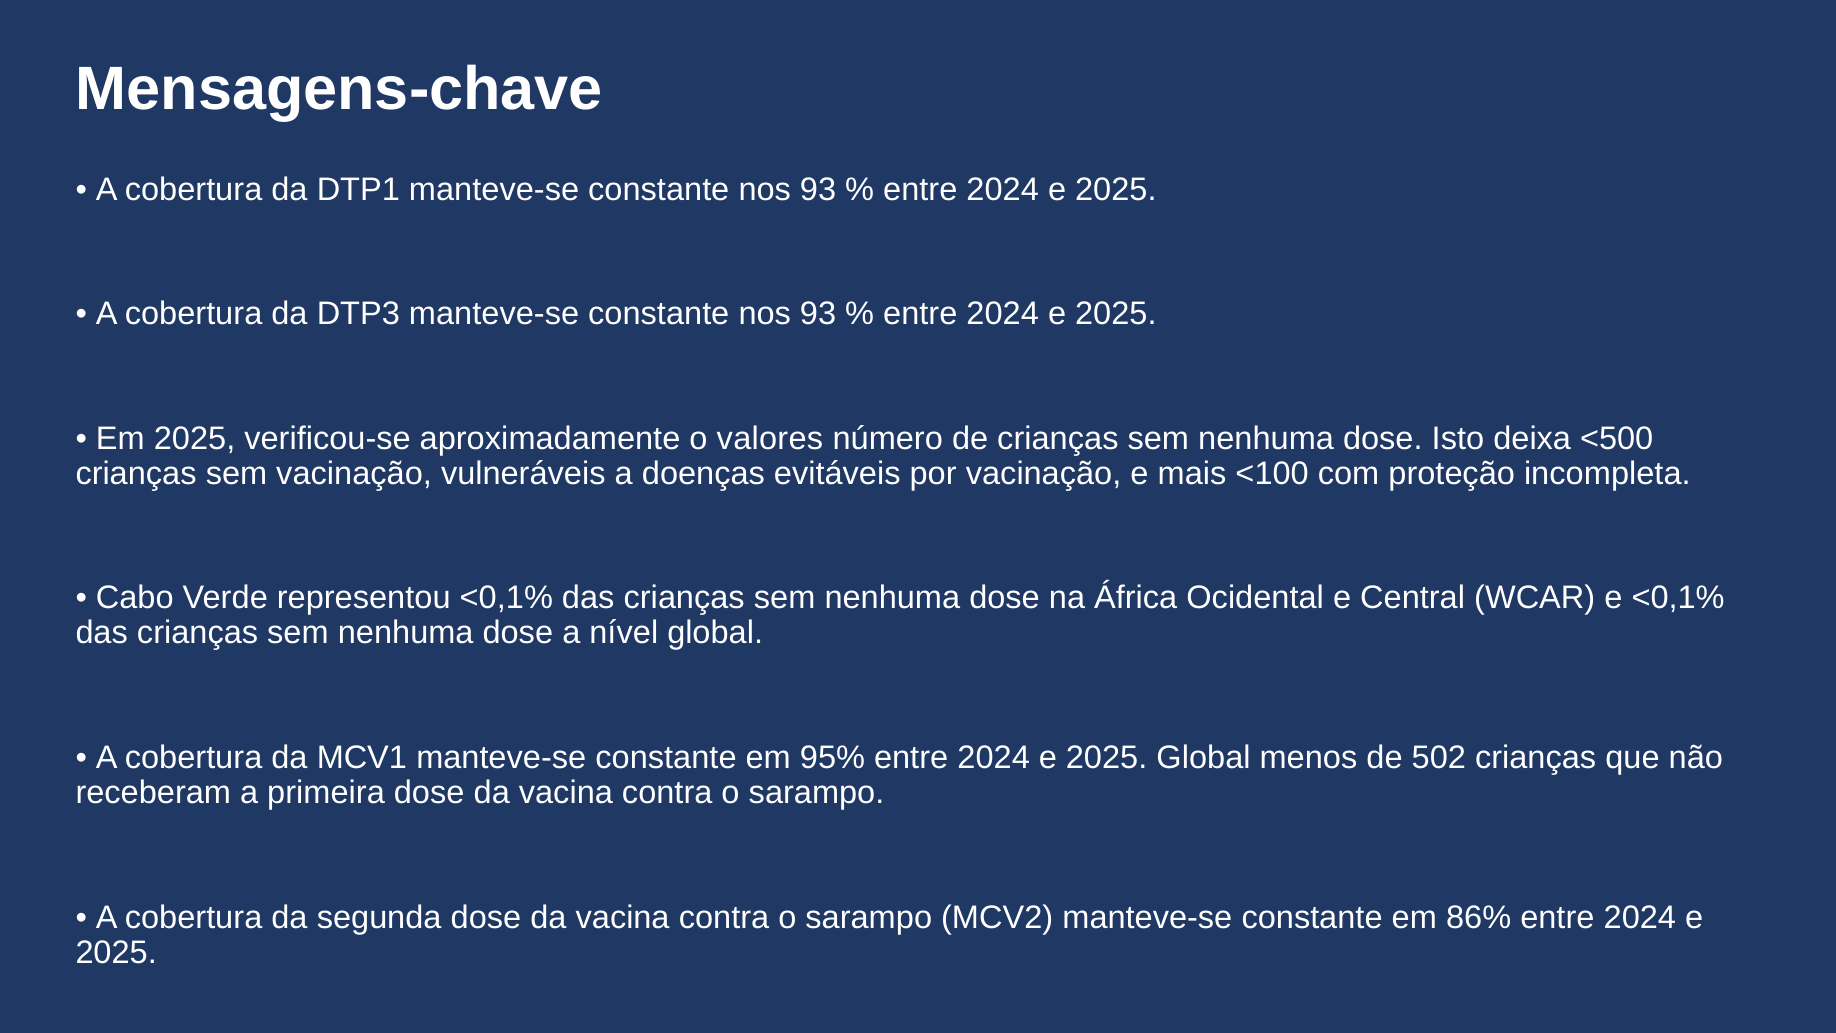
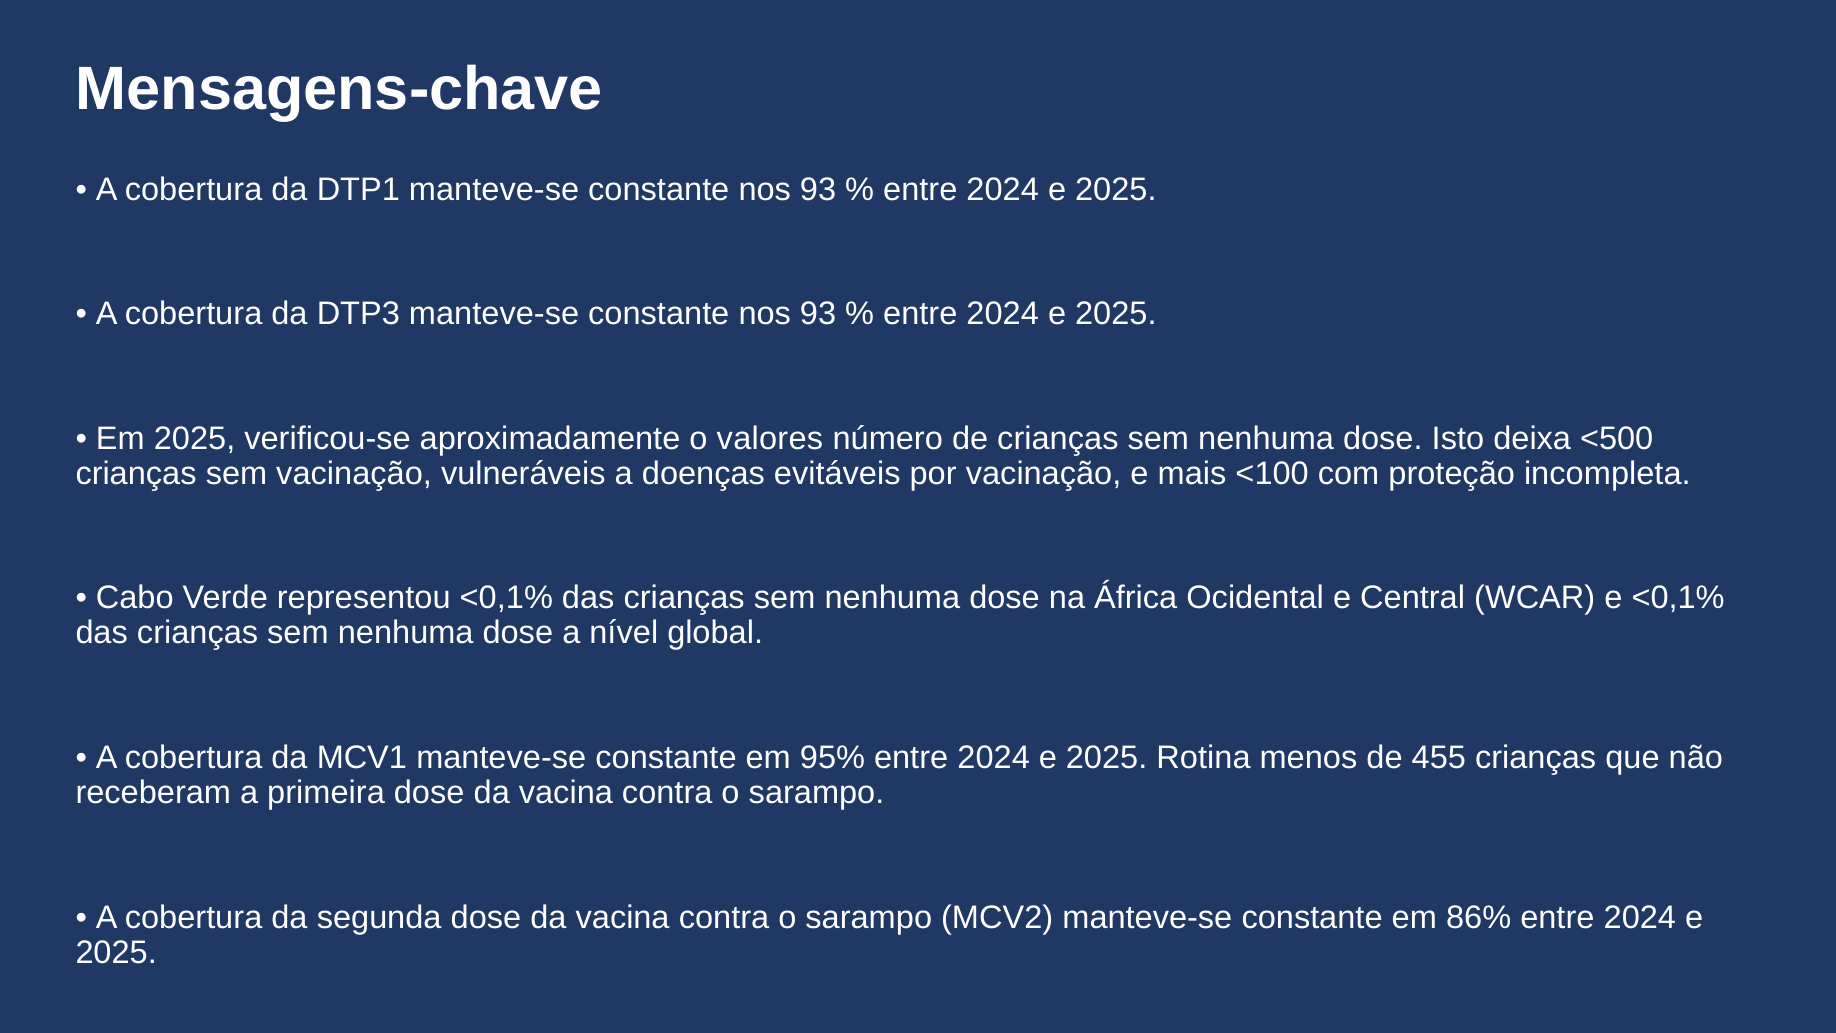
2025 Global: Global -> Rotina (1204, 758)
502: 502 -> 455 (1439, 758)
